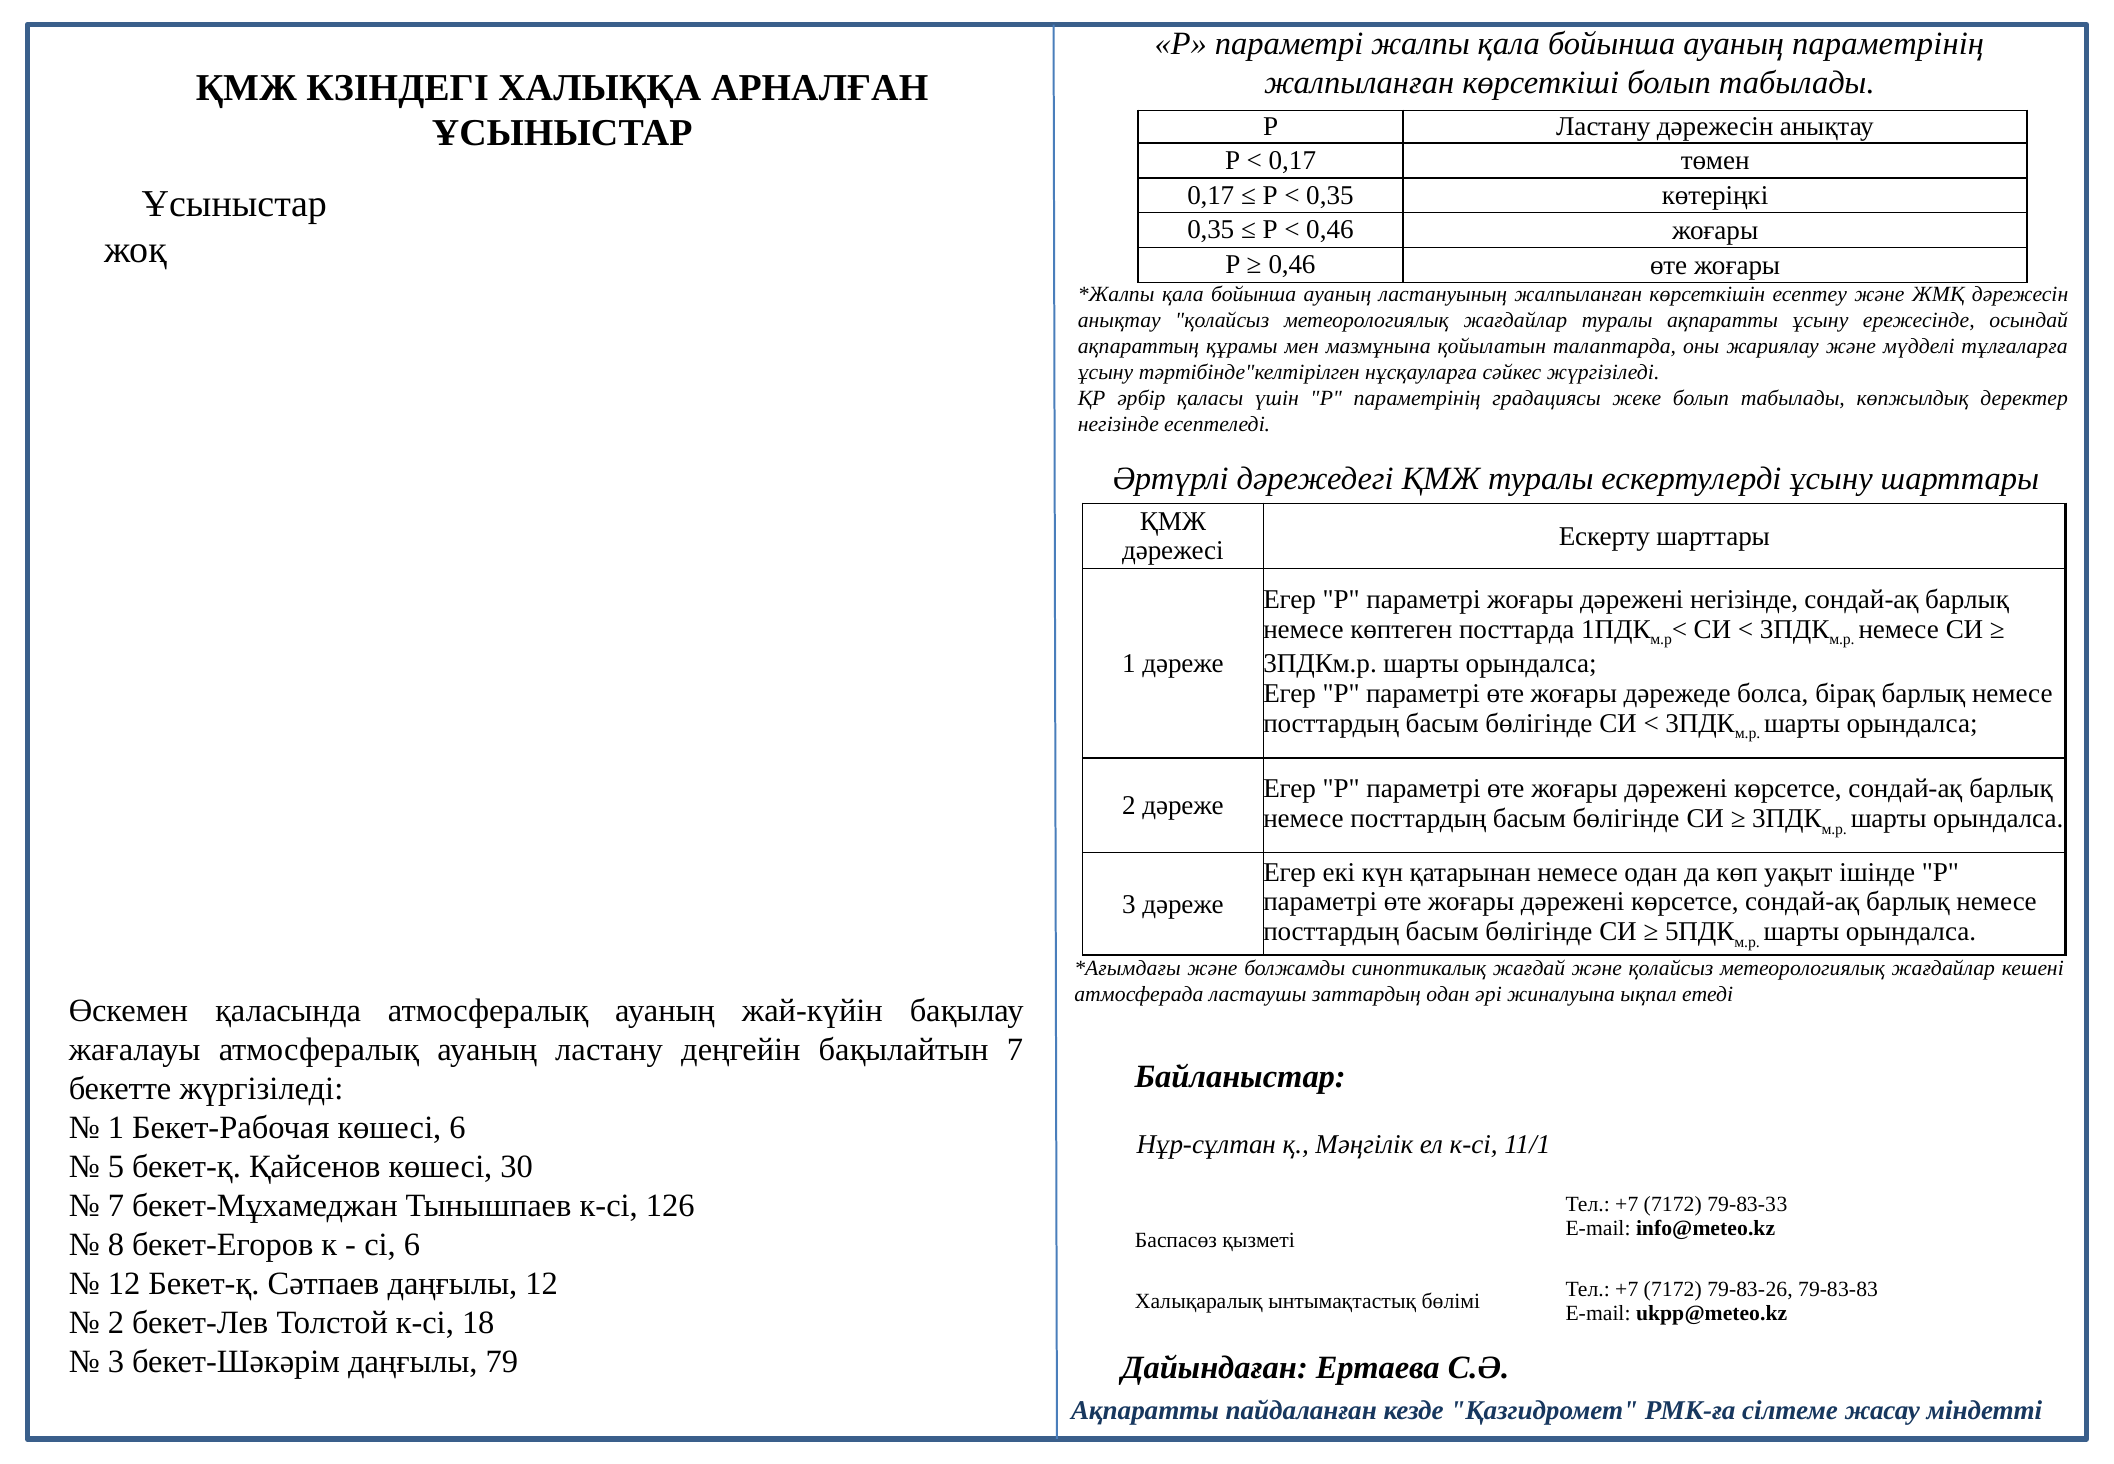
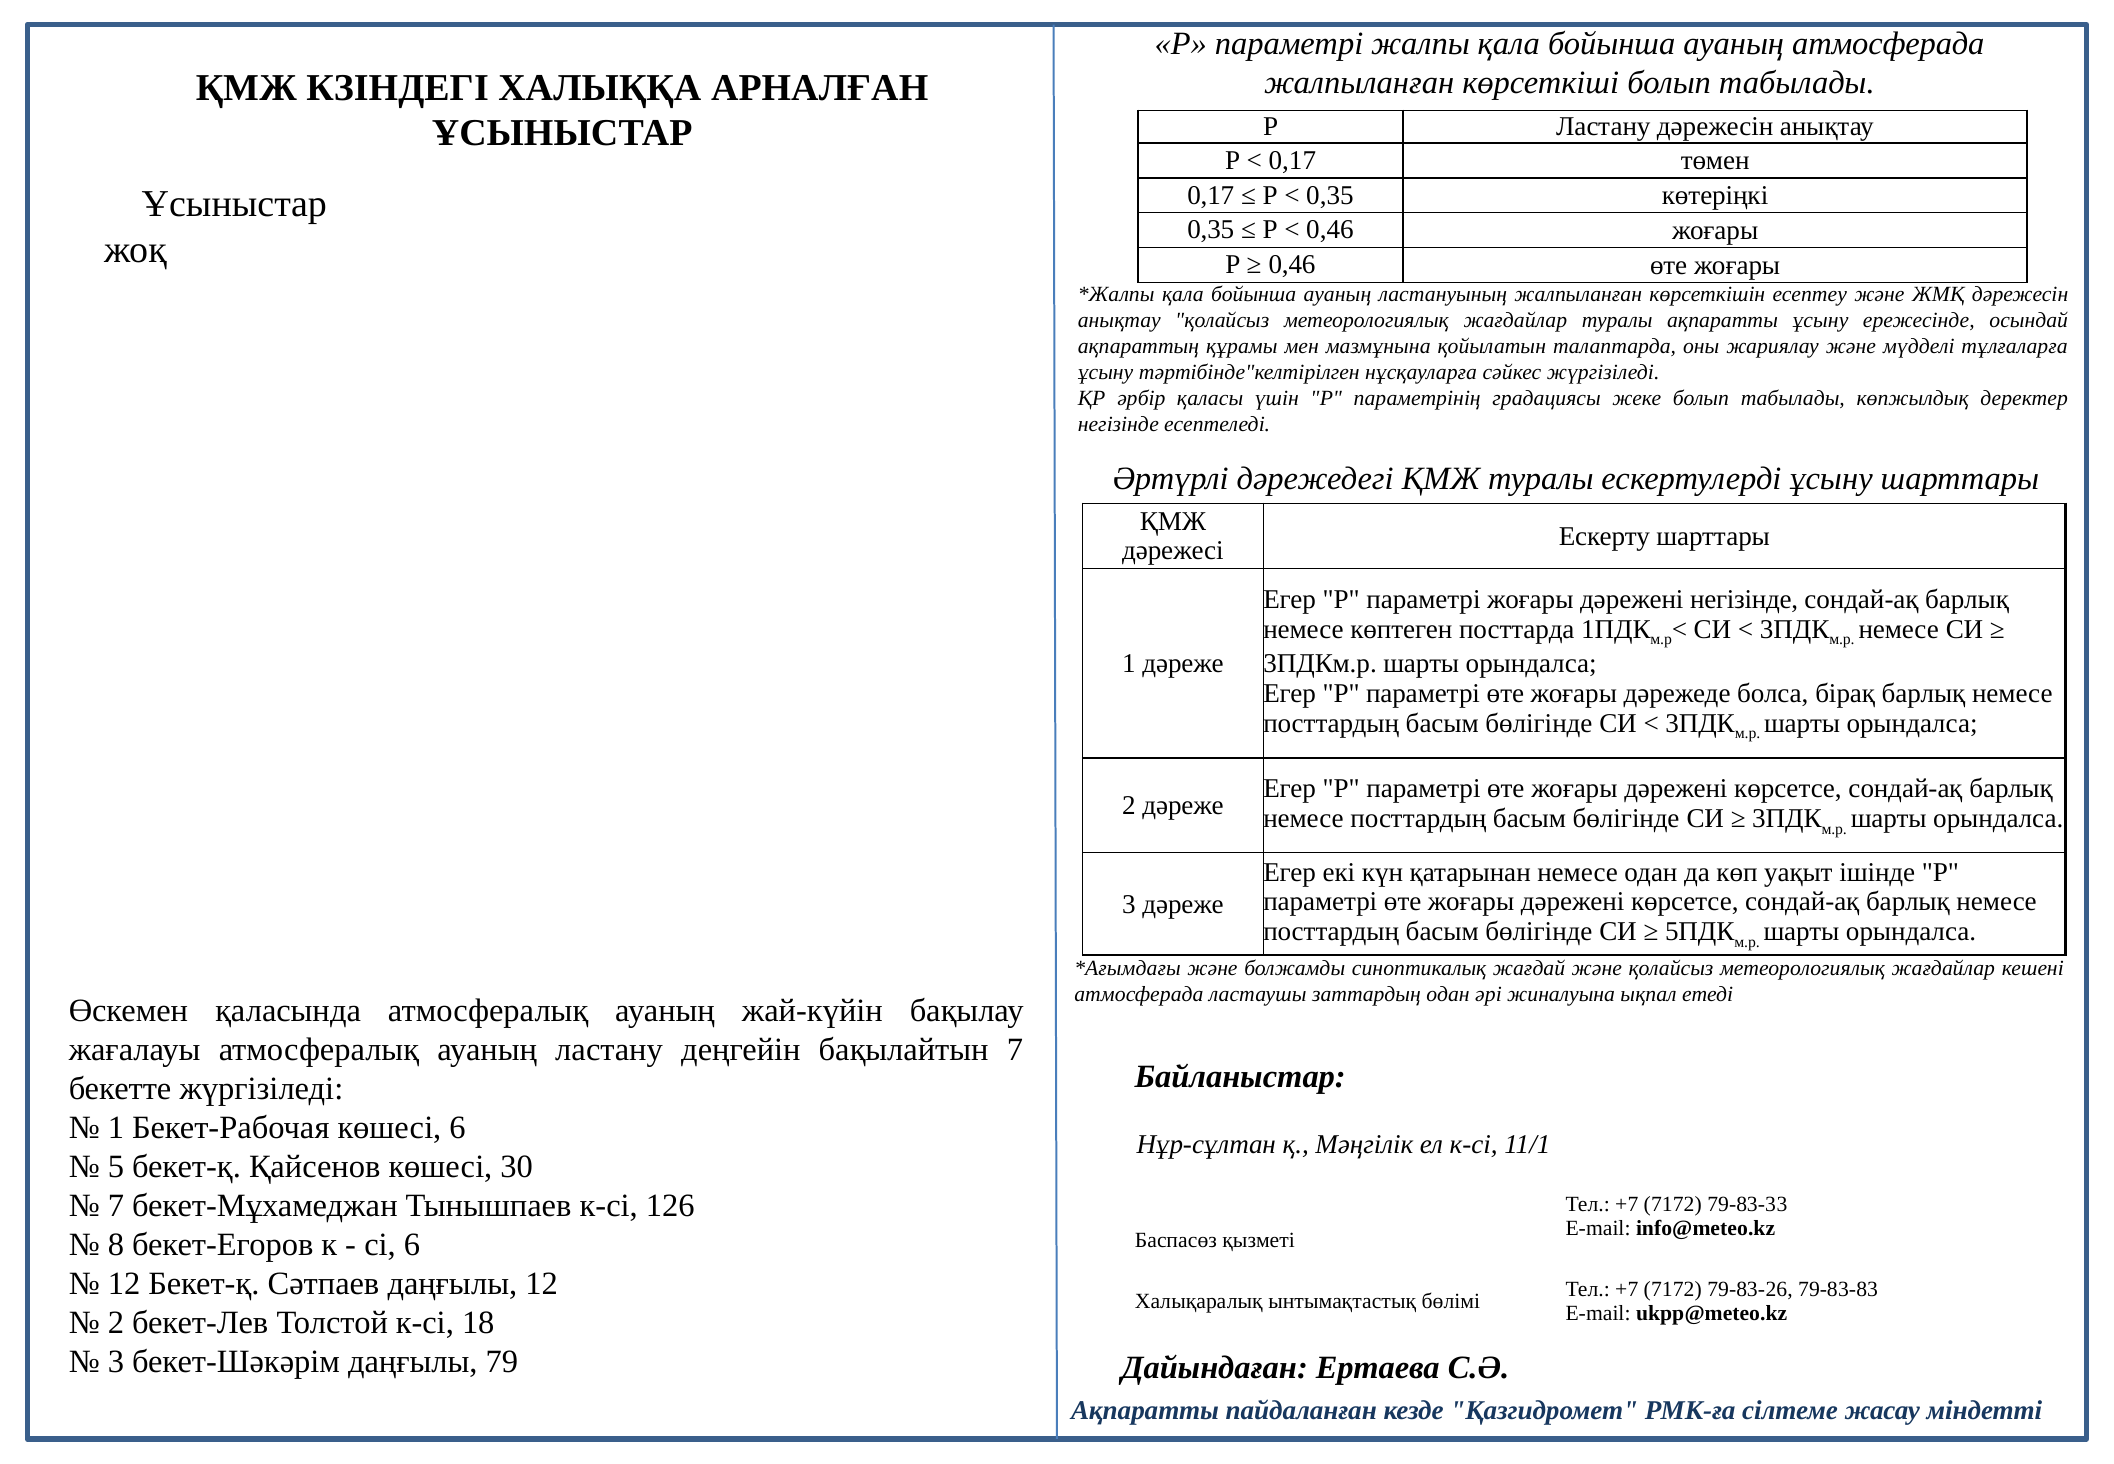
ауаның параметрінің: параметрінің -> атмосферада (1888, 44)
